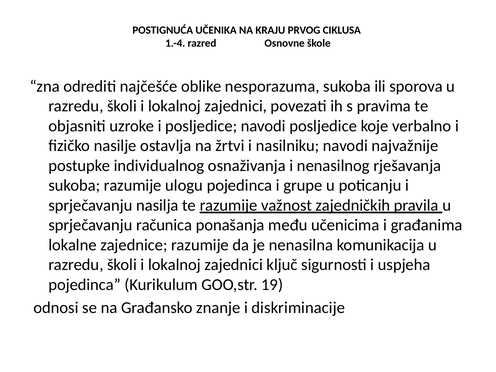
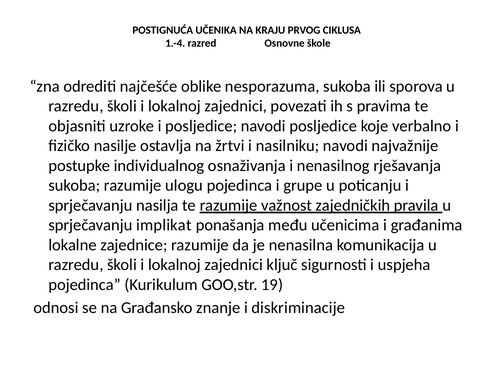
računica: računica -> implikat (164, 225)
